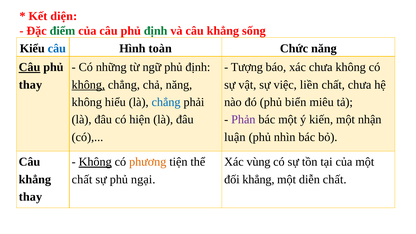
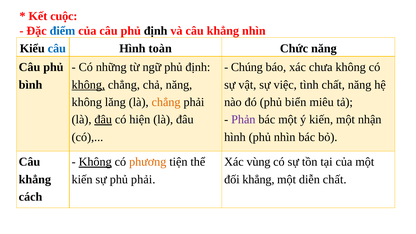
diện: diện -> cuộc (64, 16)
điểm colour: green -> blue (62, 31)
định colour: green -> black (156, 31)
khẳng sống: sống -> nhìn (254, 31)
Câu underline: present -> none (29, 67)
Tượng: Tượng -> Chúng (247, 67)
thay: thay -> bình (30, 85)
liền: liền -> tình (309, 85)
chất chưa: chưa -> năng (360, 85)
hiểu: hiểu -> lăng (115, 102)
chẳng colour: blue -> orange (166, 102)
đâu underline: none -> present (103, 120)
luận: luận -> hình (235, 137)
chất: chất -> kiến (82, 179)
phủ ngại: ngại -> phải (143, 179)
thay: thay -> cách (30, 197)
